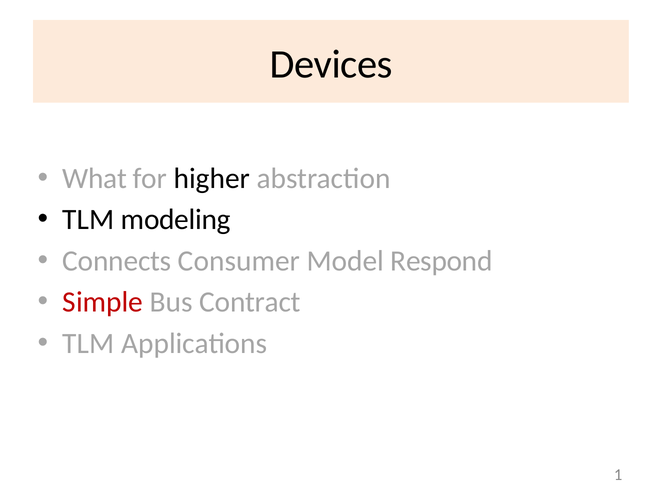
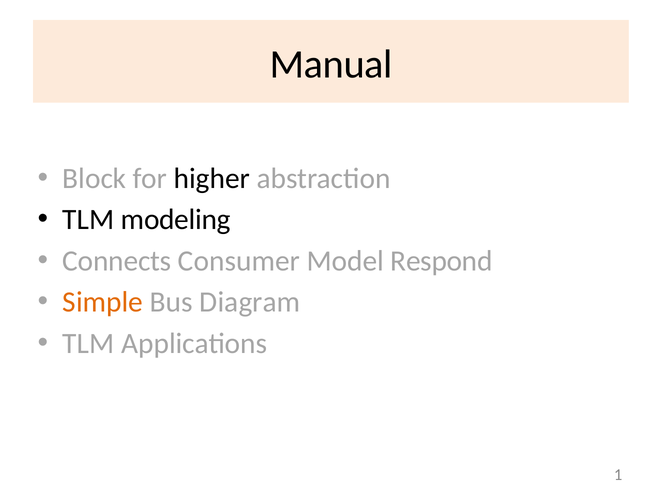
Devices: Devices -> Manual (331, 64)
What: What -> Block (94, 178)
Simple colour: red -> orange (103, 302)
Contract: Contract -> Diagram (250, 302)
